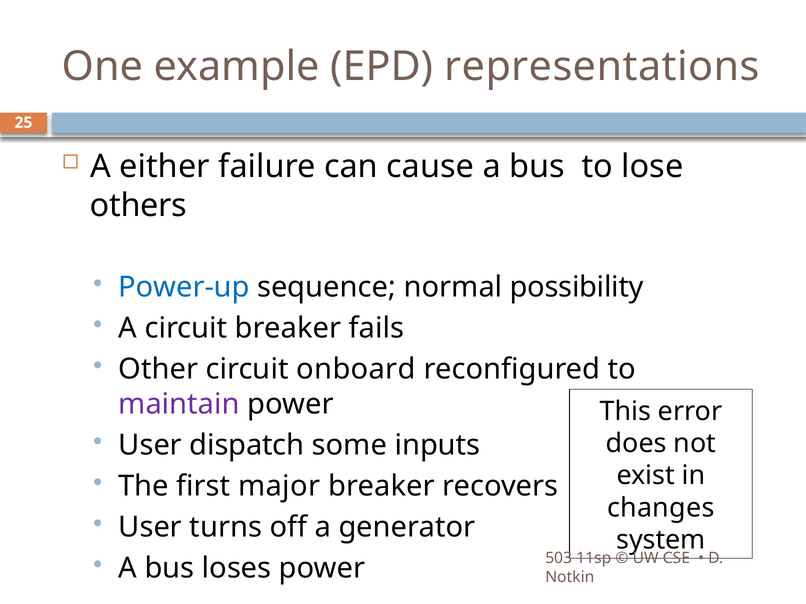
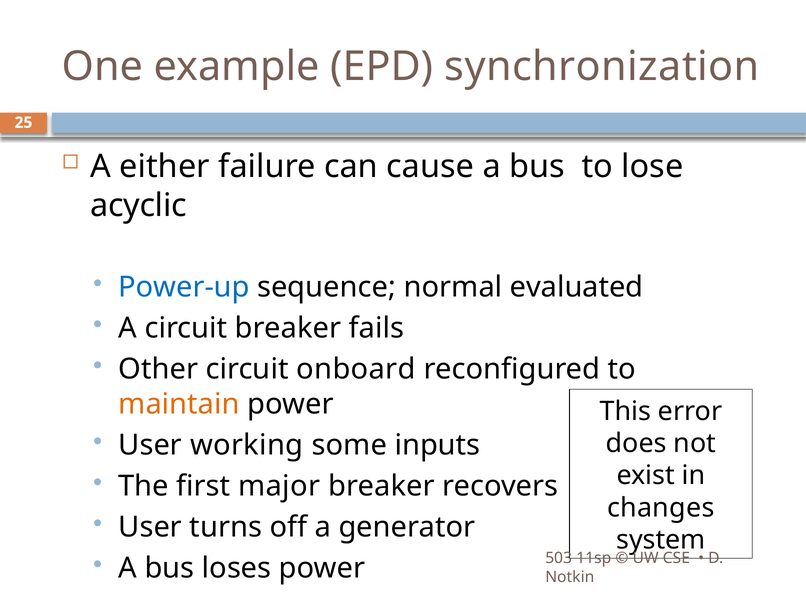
representations: representations -> synchronization (602, 67)
others: others -> acyclic (138, 206)
possibility: possibility -> evaluated (577, 288)
maintain colour: purple -> orange (179, 405)
dispatch: dispatch -> working (247, 446)
